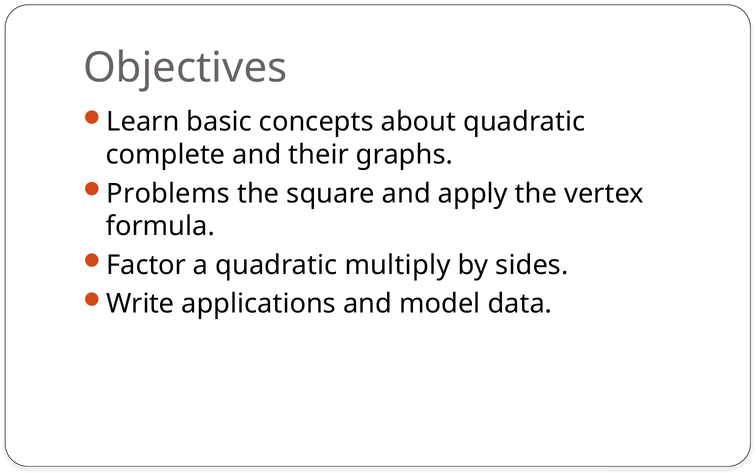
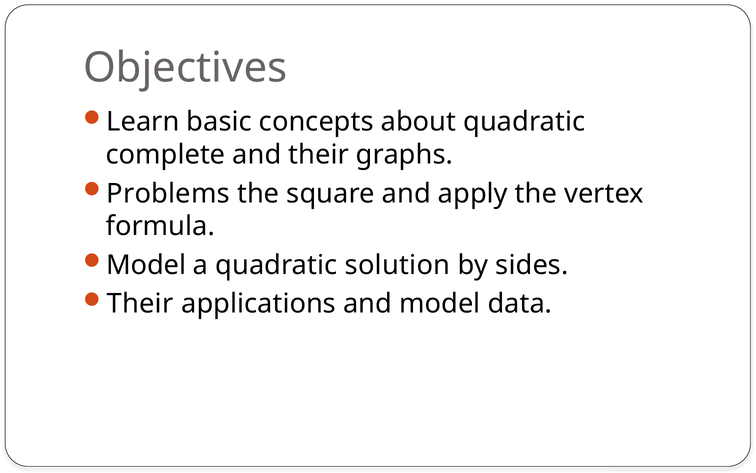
Factor: Factor -> Model (146, 265)
multiply: multiply -> solution (398, 265)
Write: Write -> Their (140, 304)
